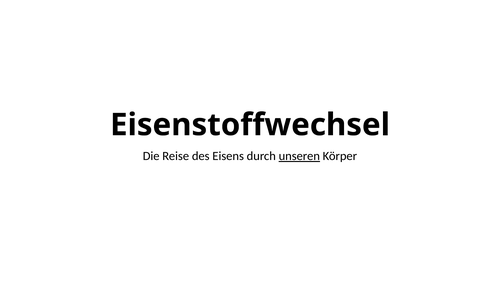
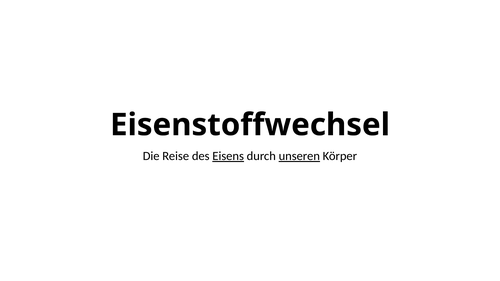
Eisens underline: none -> present (228, 156)
